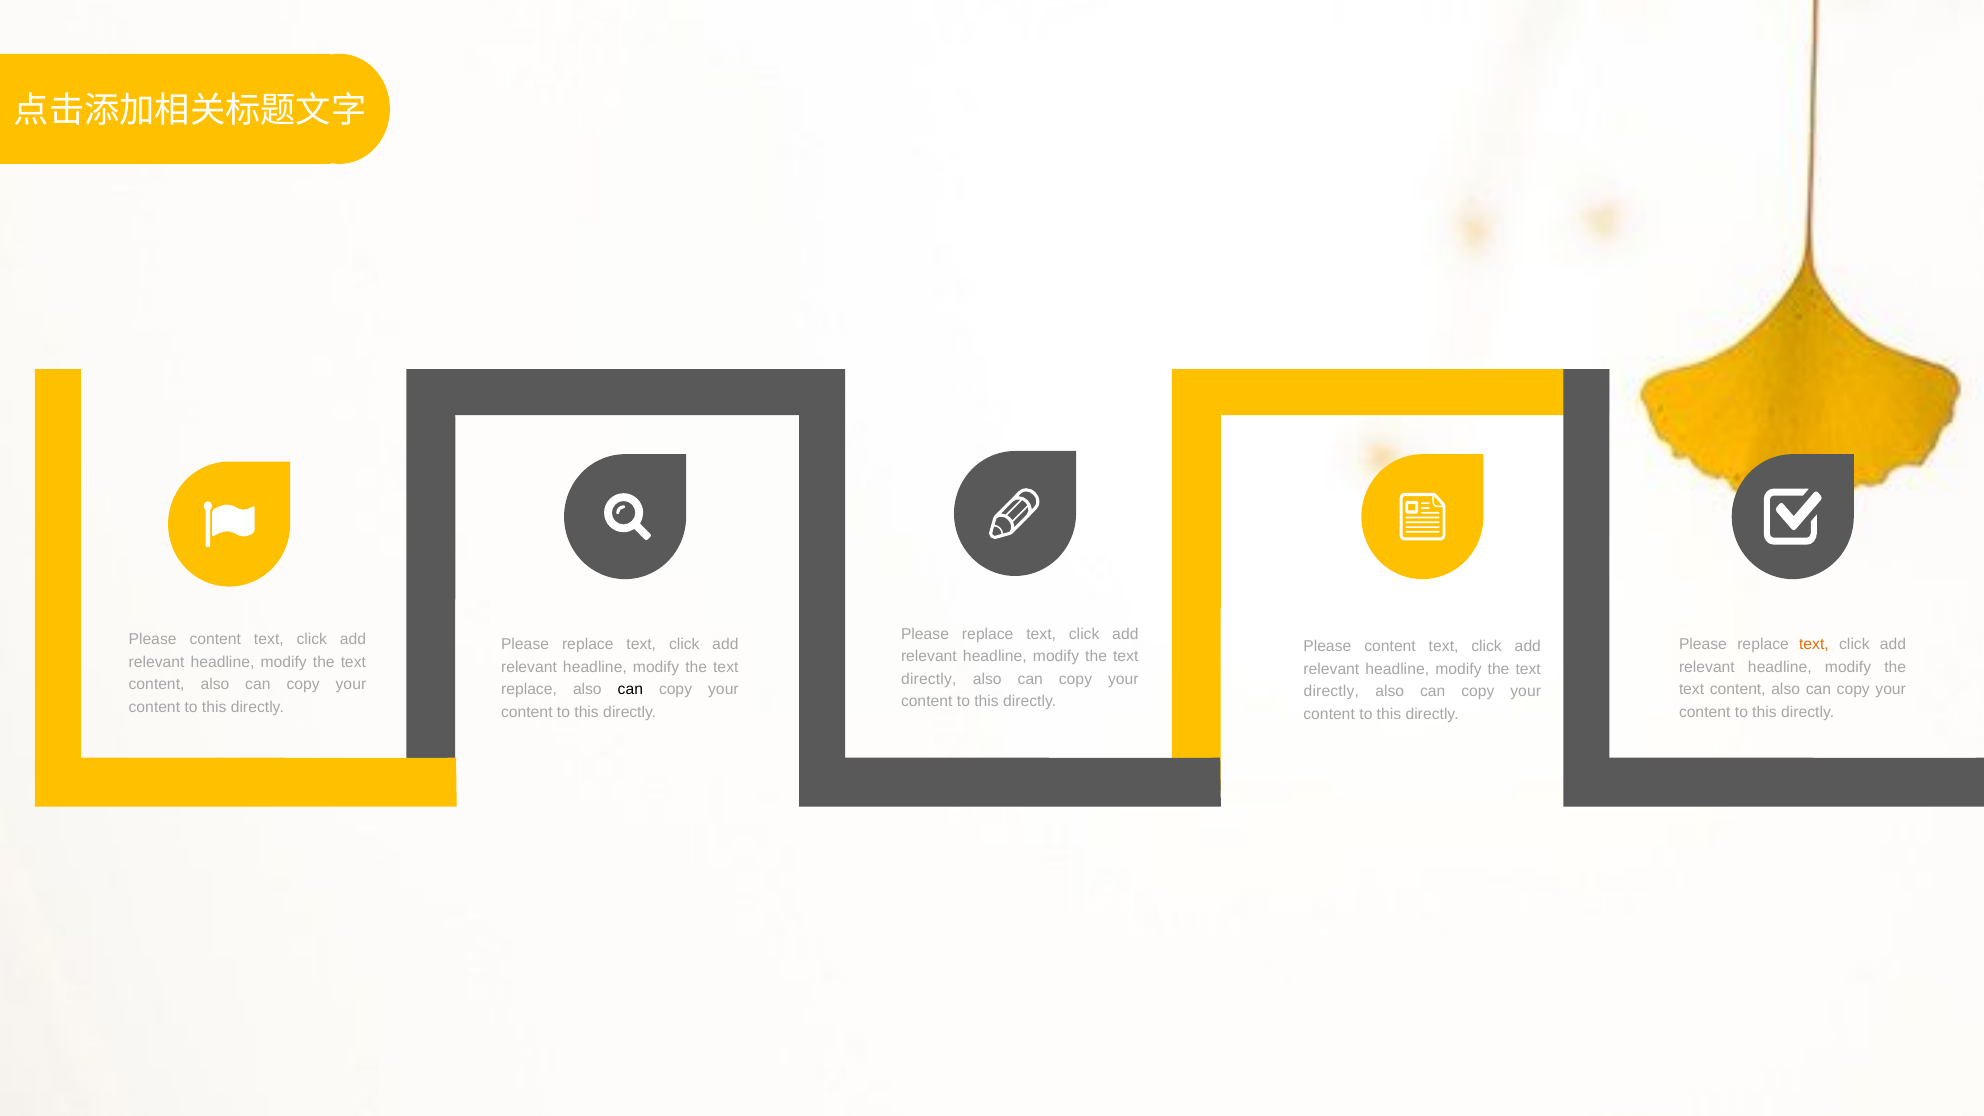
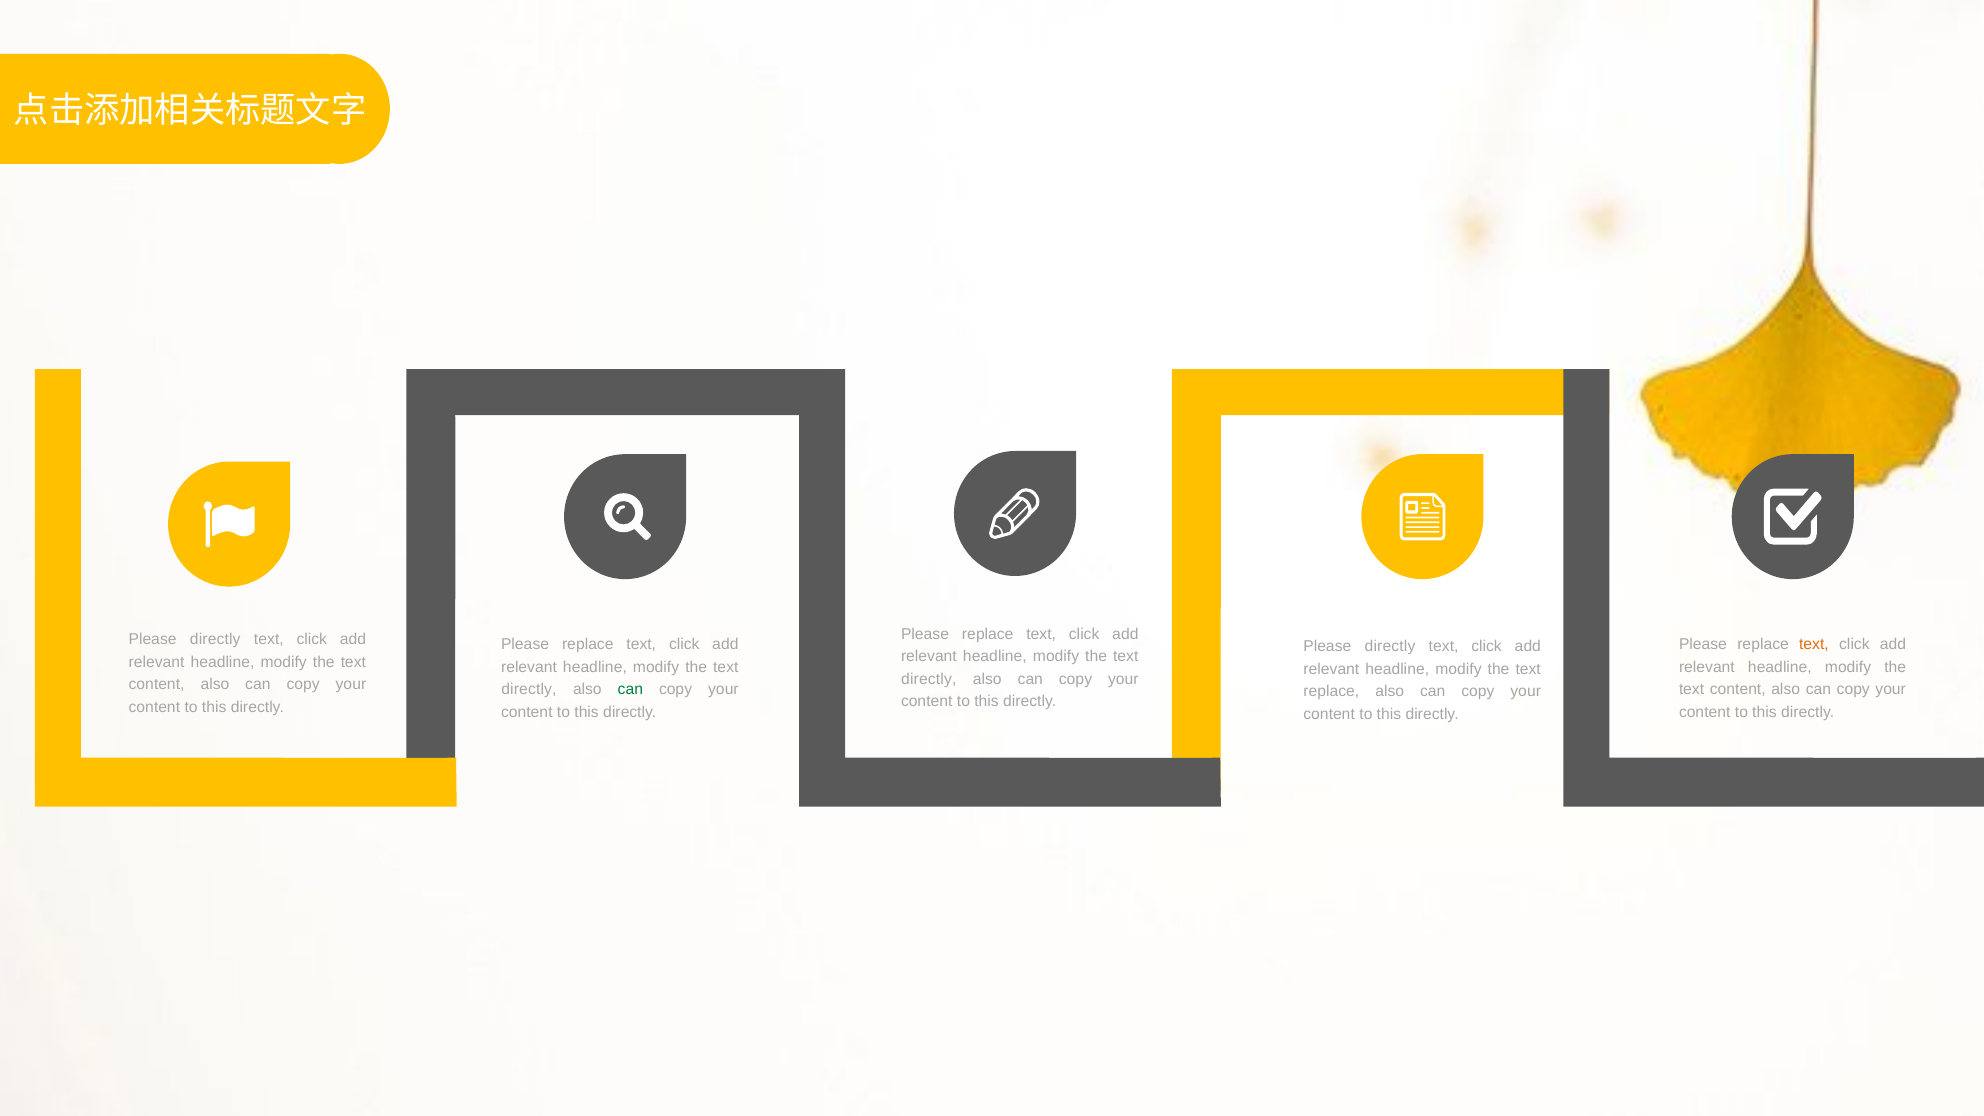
content: content -> directly (215, 639)
content: content -> directly (1390, 646)
replace: replace -> directly (529, 690)
can colour: black -> green (630, 690)
directly: directly -> replace (1331, 691)
